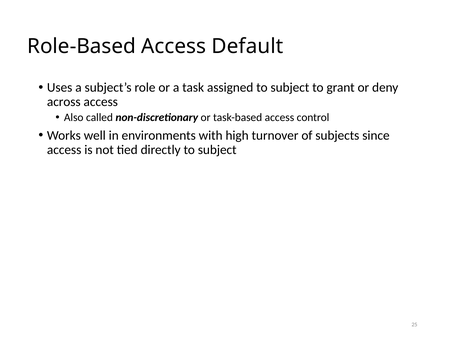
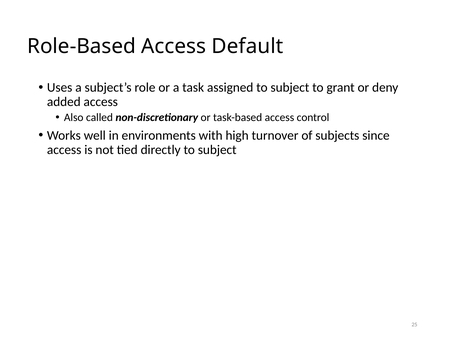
across: across -> added (64, 102)
